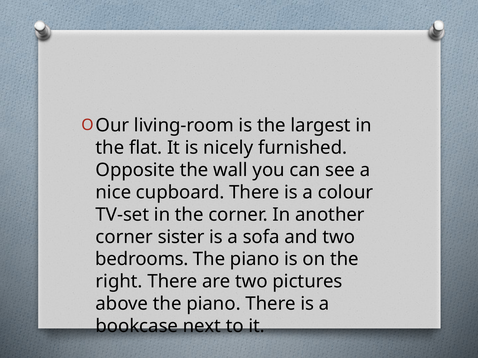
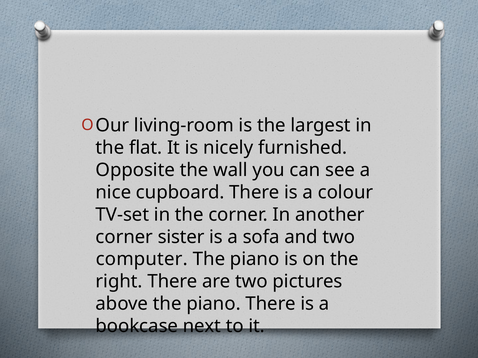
bedrooms: bedrooms -> computer (142, 260)
